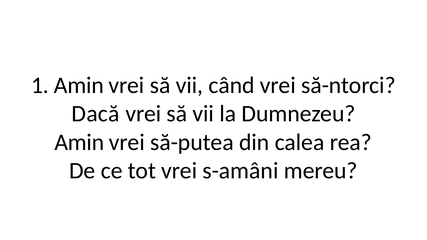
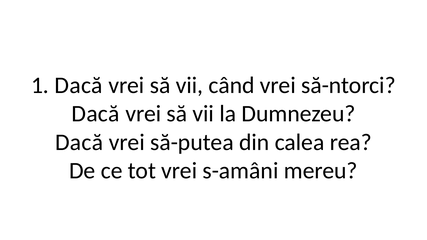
1 Amin: Amin -> Dacă (79, 85)
Amin: Amin -> Dacă (79, 142)
